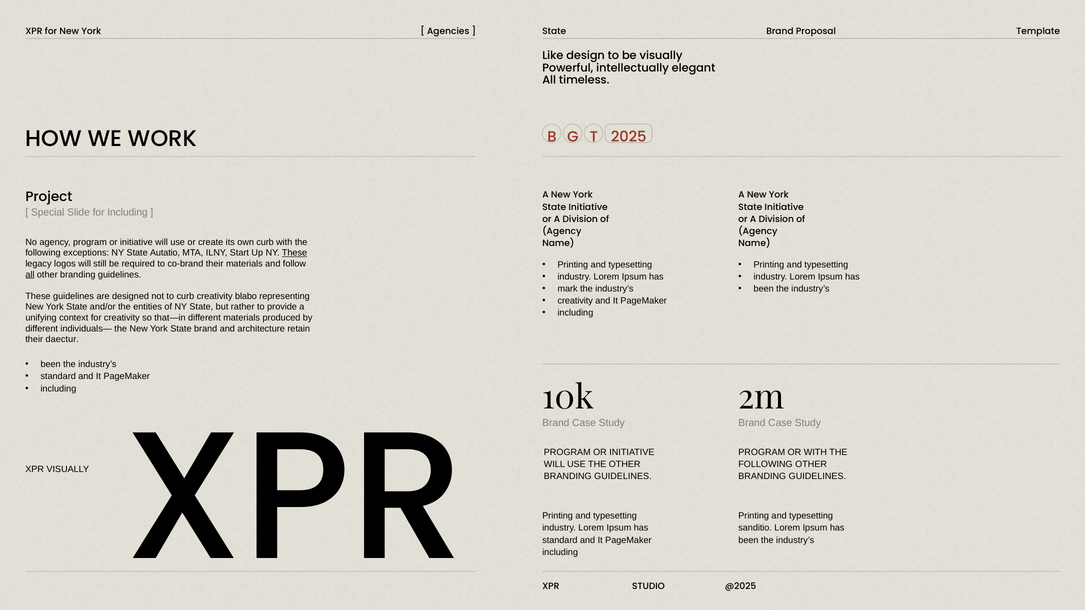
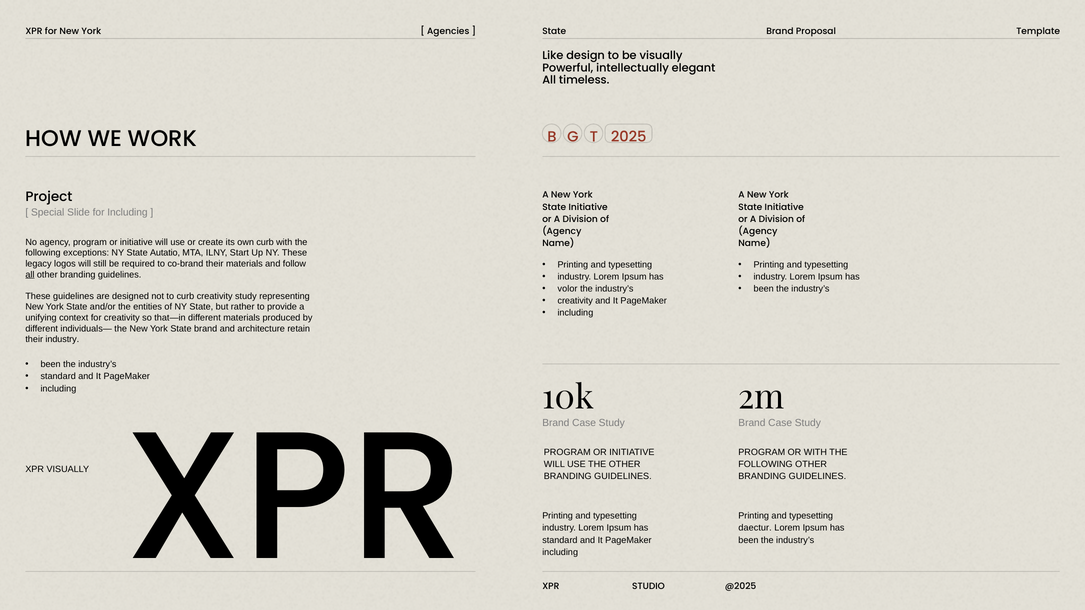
These underline: present -> none (294, 253)
mark: mark -> volor (568, 289)
creativity blabo: blabo -> study (246, 296)
their daectur: daectur -> industry (62, 340)
sanditio: sanditio -> daectur (755, 528)
